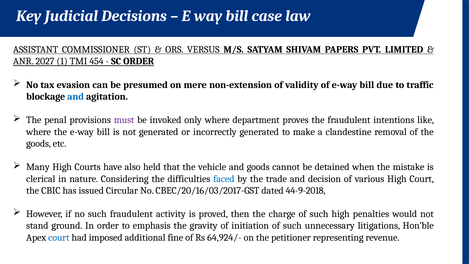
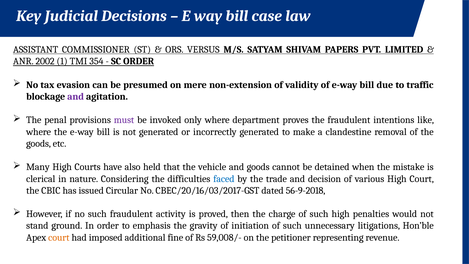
2027: 2027 -> 2002 (45, 61)
454: 454 -> 354 (96, 61)
and colour: blue -> purple (76, 97)
44-9-2018: 44-9-2018 -> 56-9-2018 (306, 190)
court colour: blue -> orange (59, 237)
64,924/-: 64,924/- -> 59,008/- (224, 237)
